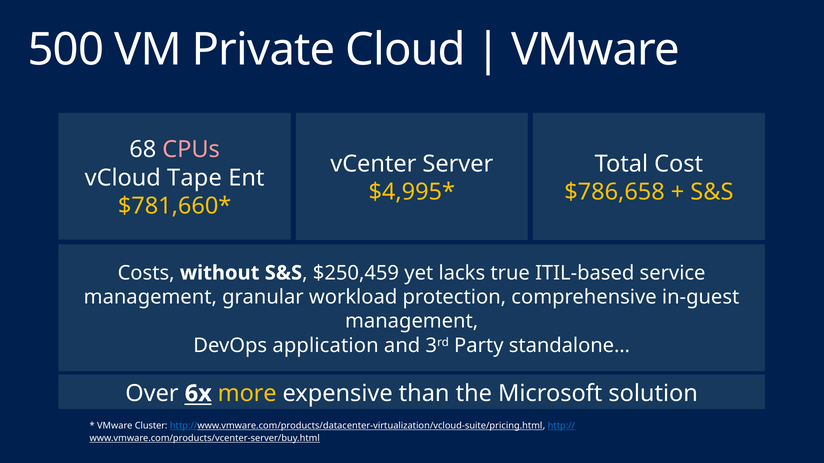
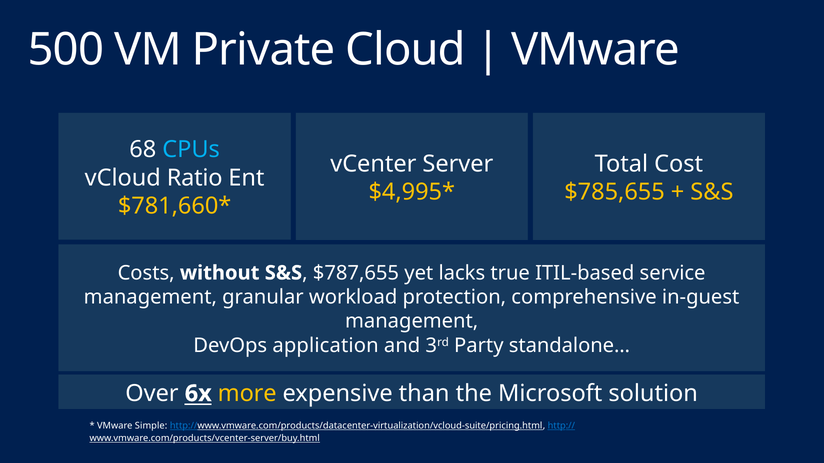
CPUs colour: pink -> light blue (191, 150)
Tape: Tape -> Ratio (195, 178)
$786,658: $786,658 -> $785,655 (615, 192)
$250,459: $250,459 -> $787,655 (356, 273)
Cluster: Cluster -> Simple (151, 426)
